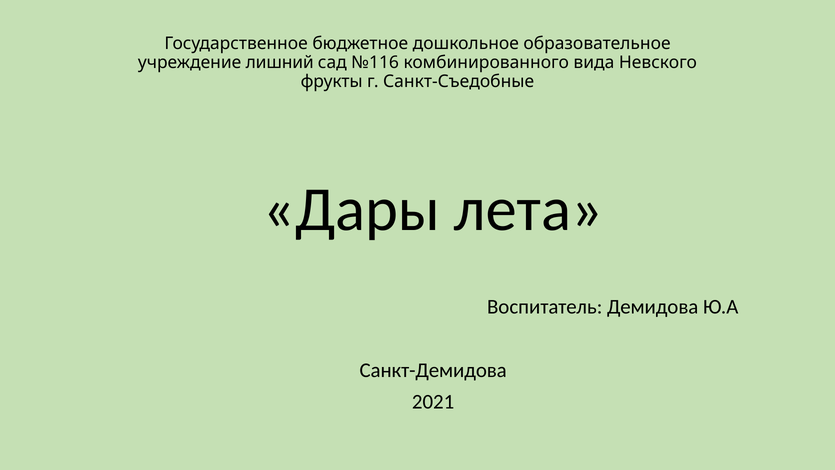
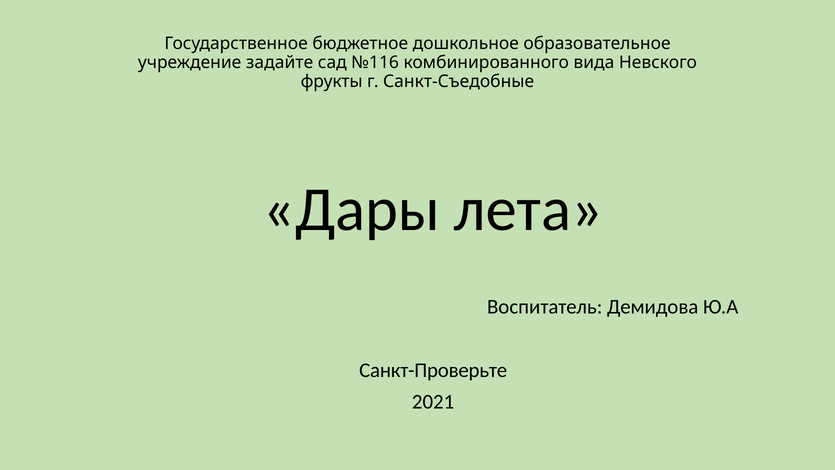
лишний: лишний -> задайте (280, 62)
Санкт-Демидова: Санкт-Демидова -> Санкт-Проверьте (433, 370)
